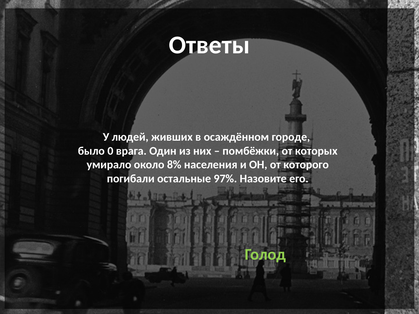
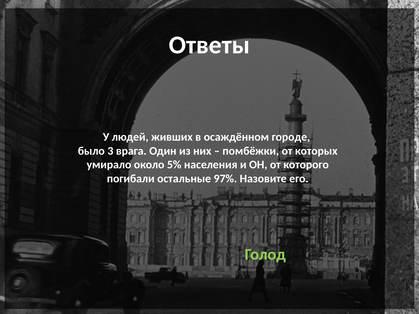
0: 0 -> 3 (110, 151)
8%: 8% -> 5% (174, 165)
